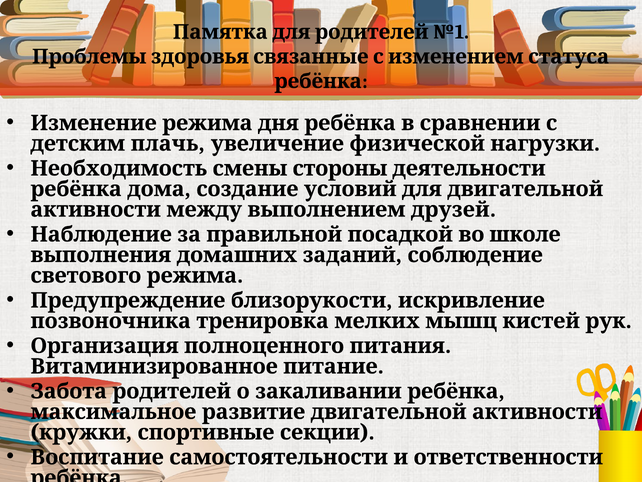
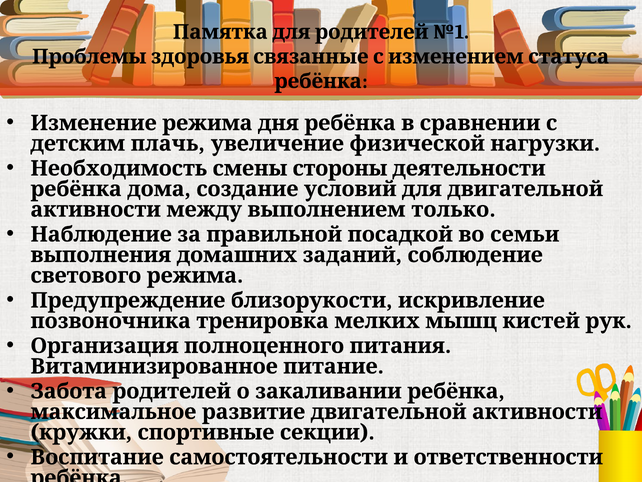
друзей: друзей -> только (454, 209)
школе: школе -> семьи (525, 234)
